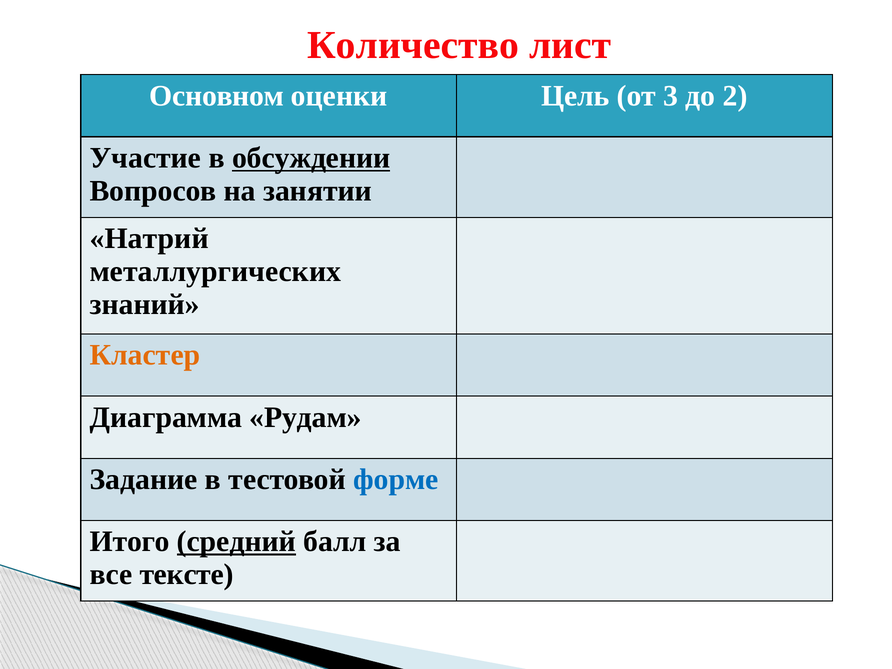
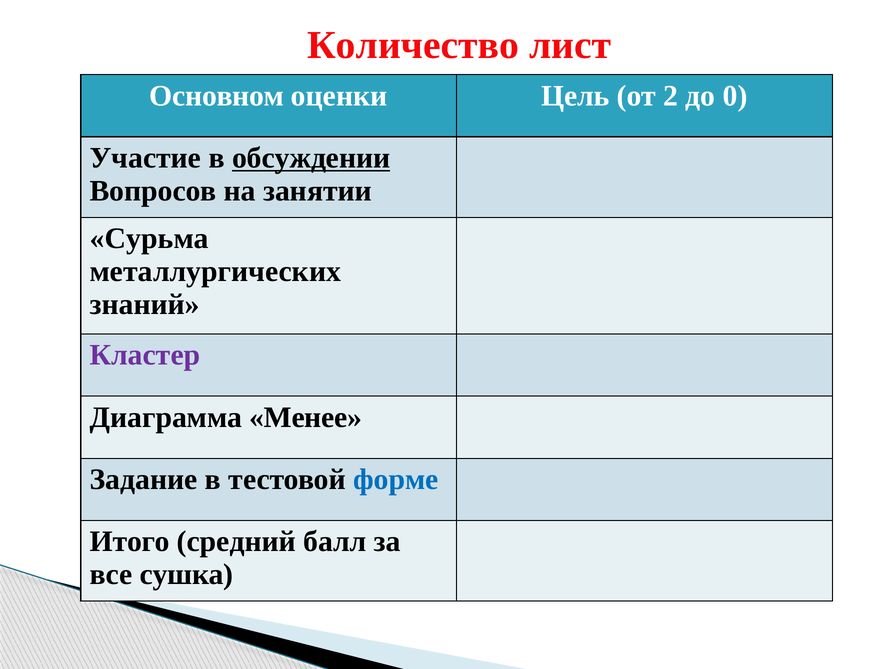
3: 3 -> 2 (671, 96)
2: 2 -> 0 (735, 96)
Натрий: Натрий -> Сурьма (149, 239)
Кластер colour: orange -> purple (145, 355)
Рудам: Рудам -> Менее (306, 417)
средний underline: present -> none (236, 542)
тексте: тексте -> сушка (187, 575)
